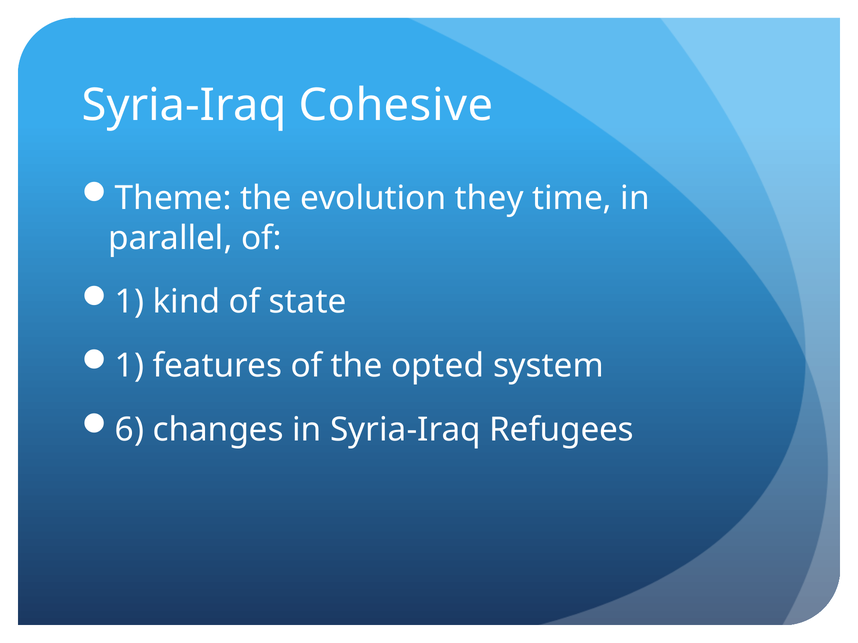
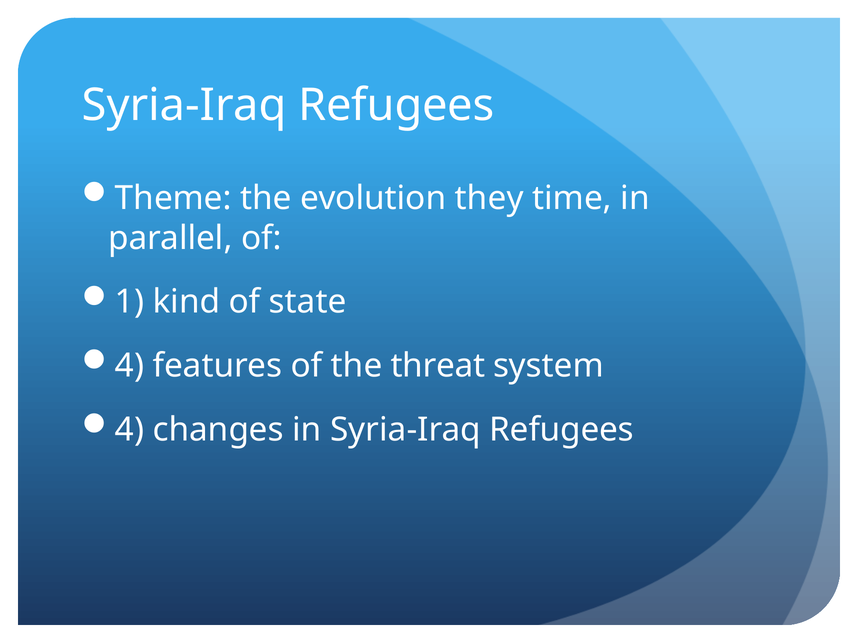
Cohesive: Cohesive -> Refugees (396, 105)
1: 1 -> 4 (130, 366)
opted: opted -> threat (438, 366)
6: 6 -> 4 (130, 430)
